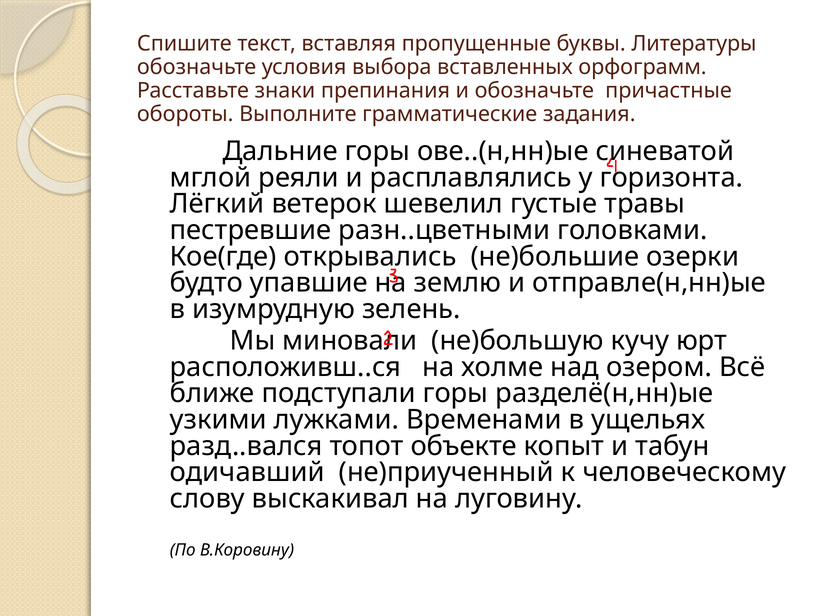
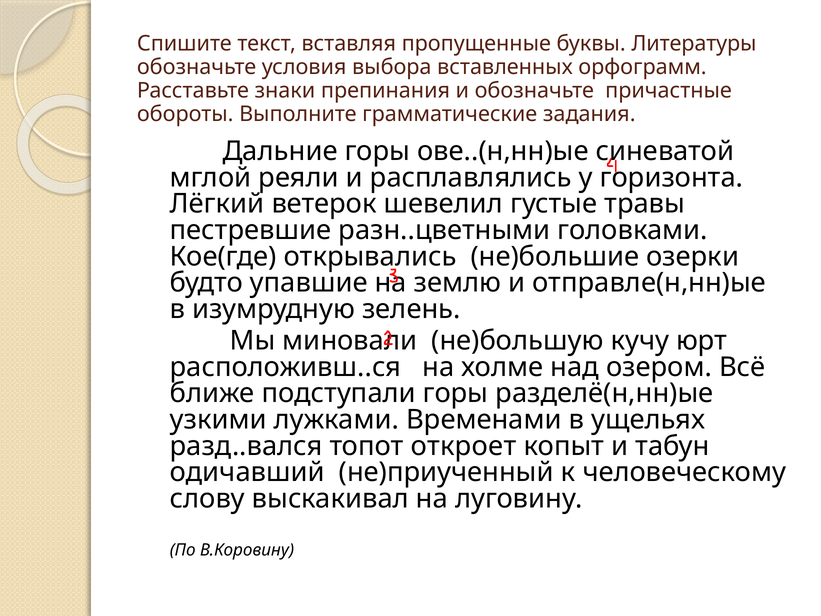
объекте: объекте -> откроет (464, 446)
